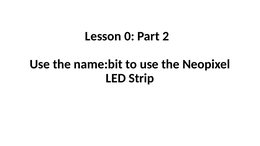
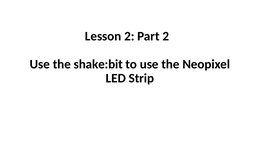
Lesson 0: 0 -> 2 (129, 36)
name:bit: name:bit -> shake:bit (98, 64)
